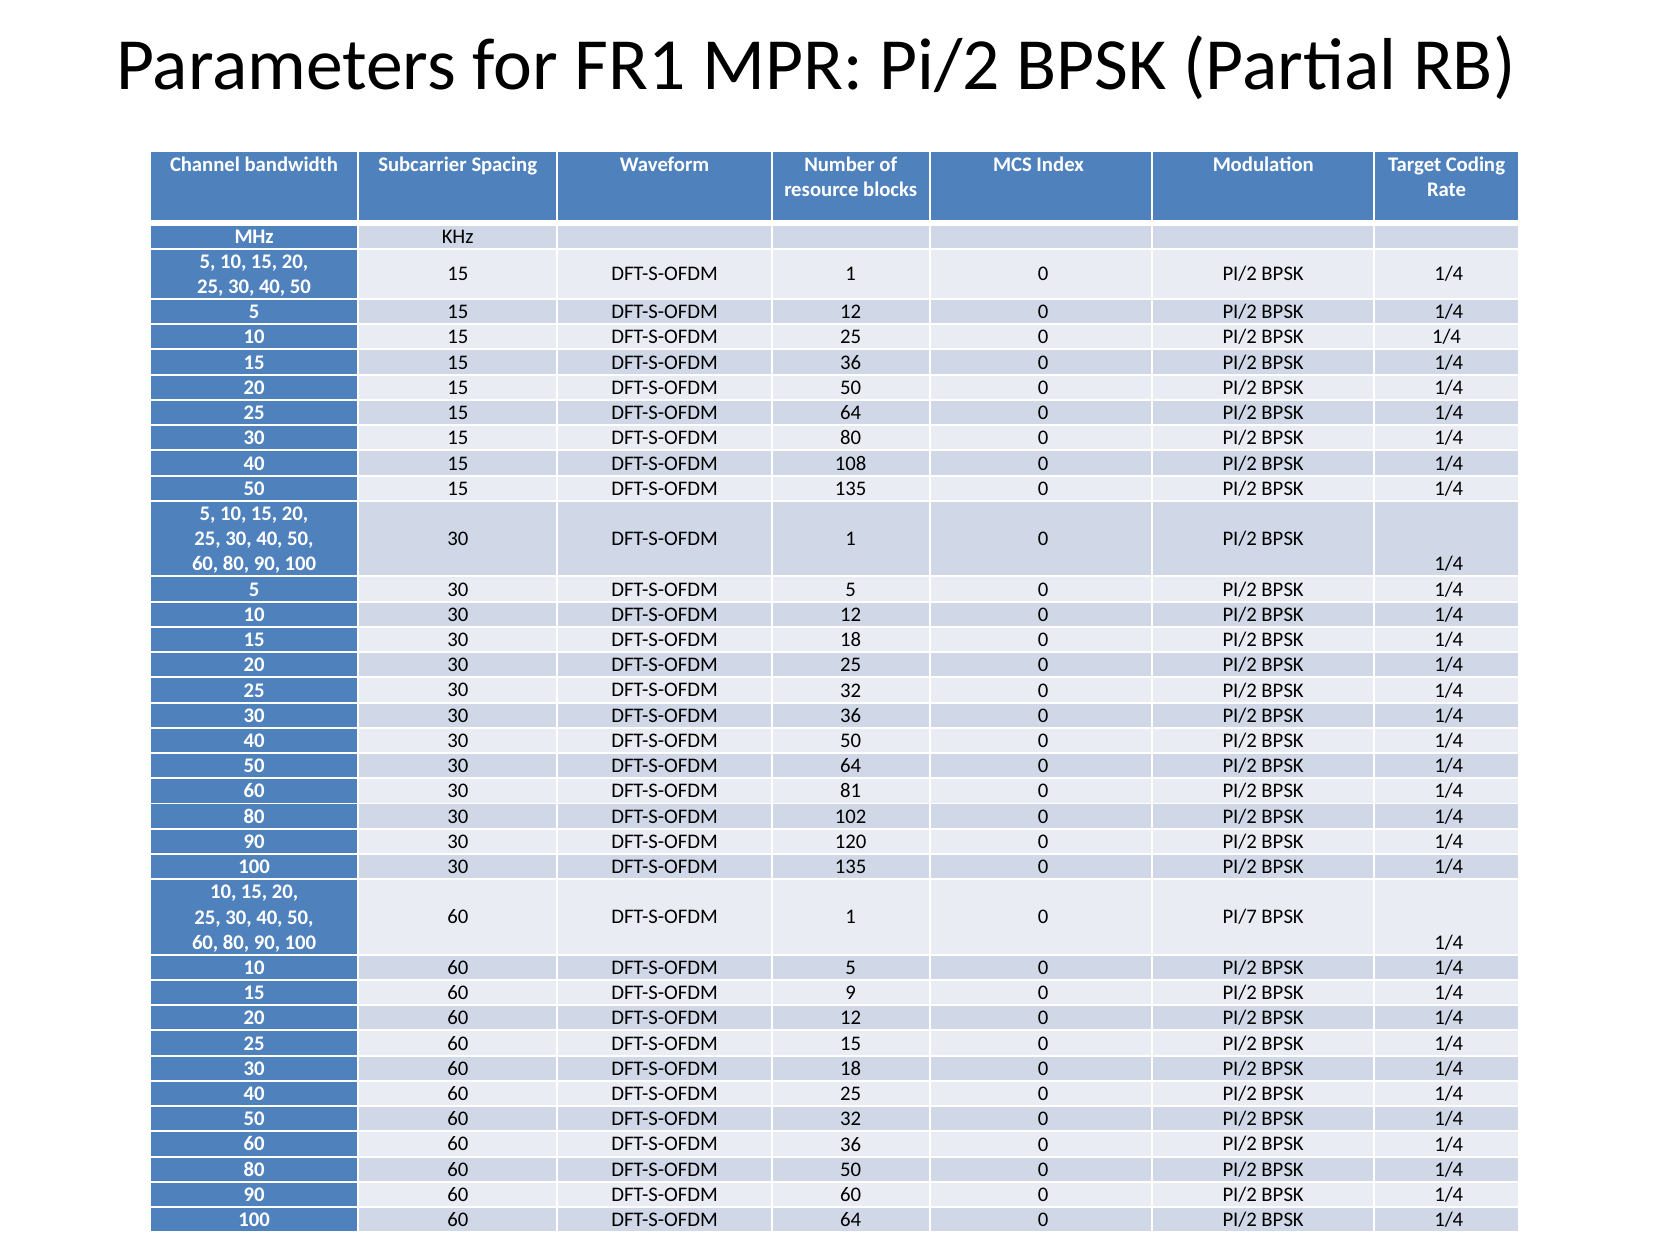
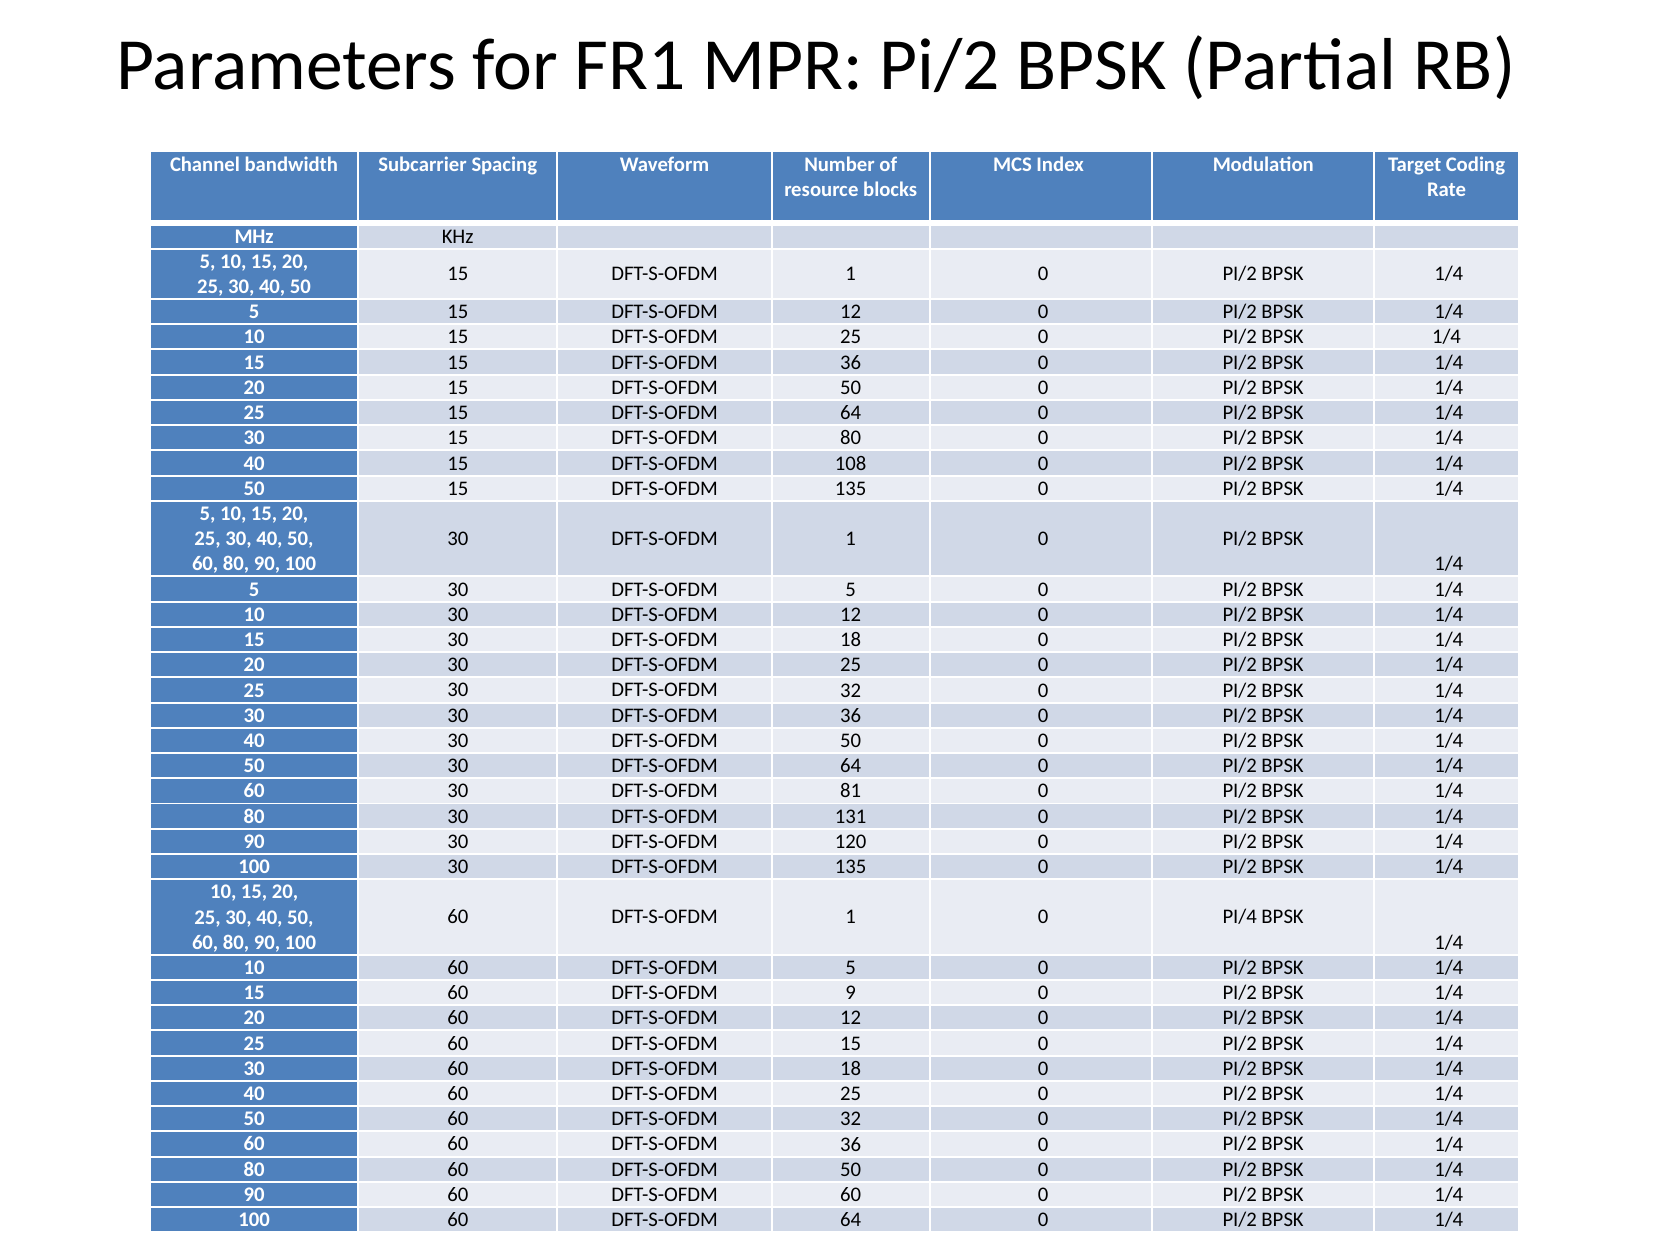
102: 102 -> 131 (851, 816)
PI/7: PI/7 -> PI/4 (1240, 917)
